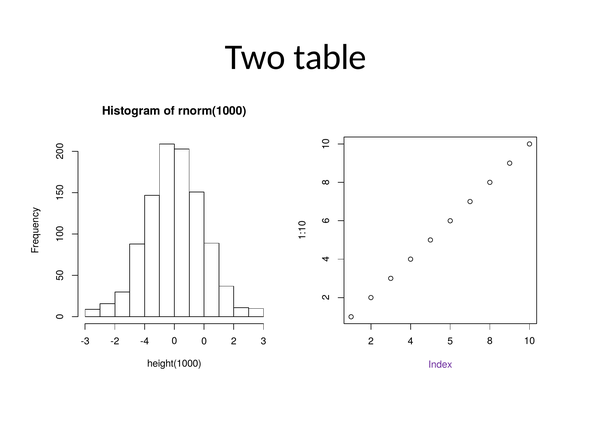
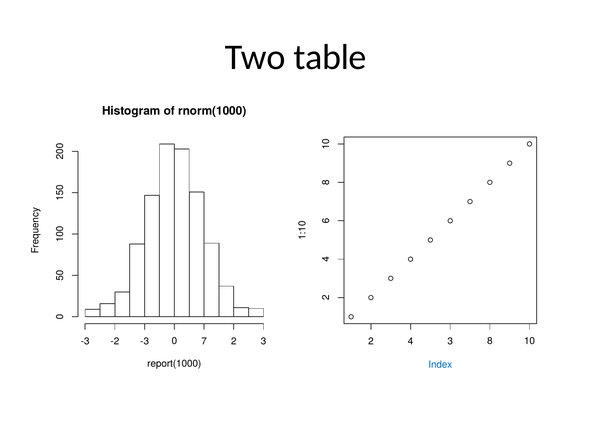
-2 -4: -4 -> -3 (145, 341)
0: 0 -> 7 (204, 341)
4 5: 5 -> 3 (450, 341)
height(1000: height(1000 -> report(1000 (174, 364)
Index colour: purple -> blue (440, 365)
